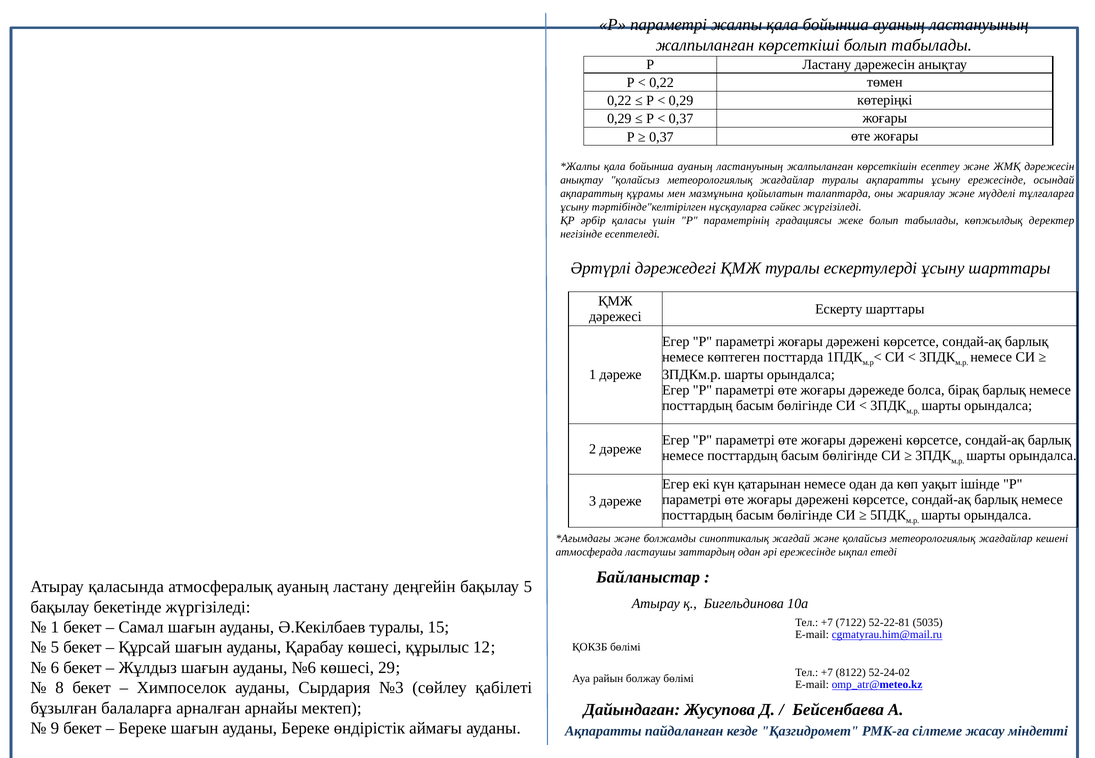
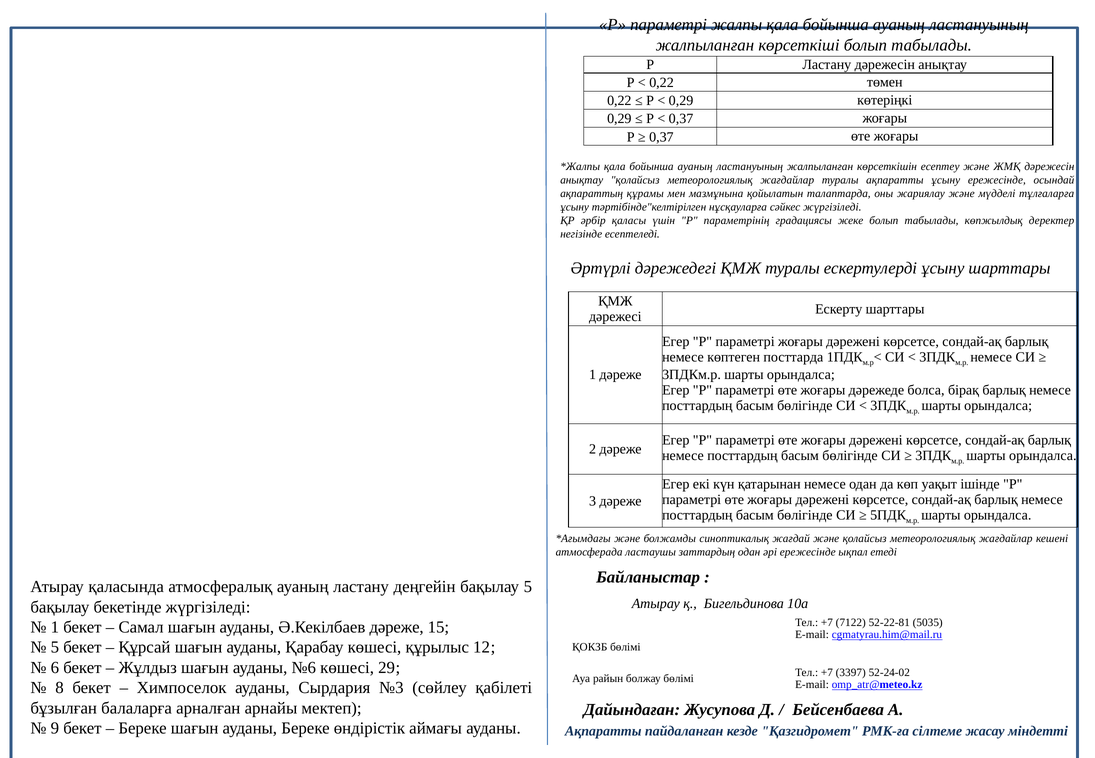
Ә.Кекілбаев туралы: туралы -> дәреже (397, 627)
8122: 8122 -> 3397 (851, 672)
